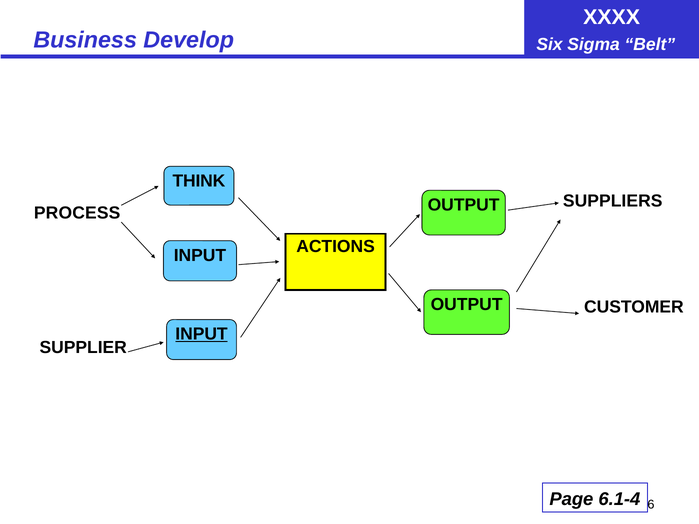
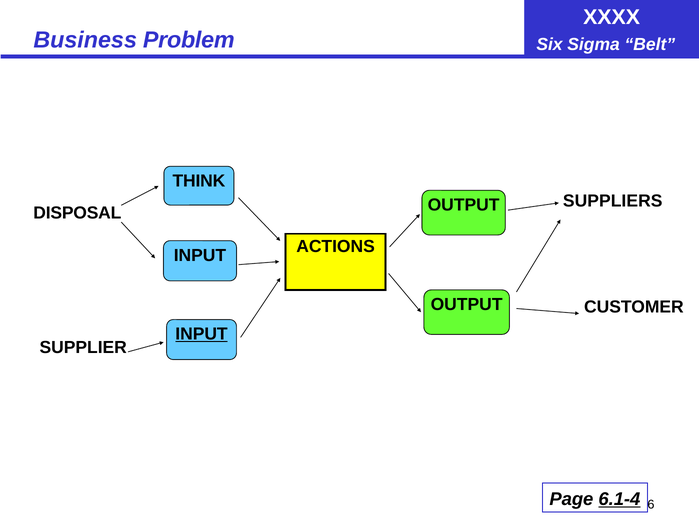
Develop: Develop -> Problem (189, 40)
PROCESS: PROCESS -> DISPOSAL (77, 213)
6.1-4 underline: none -> present (619, 499)
